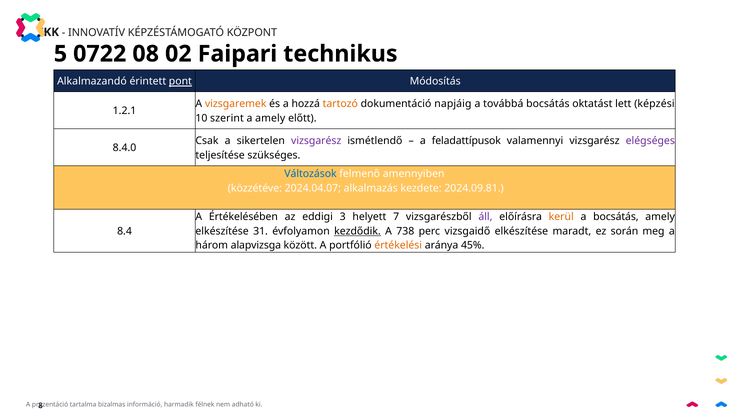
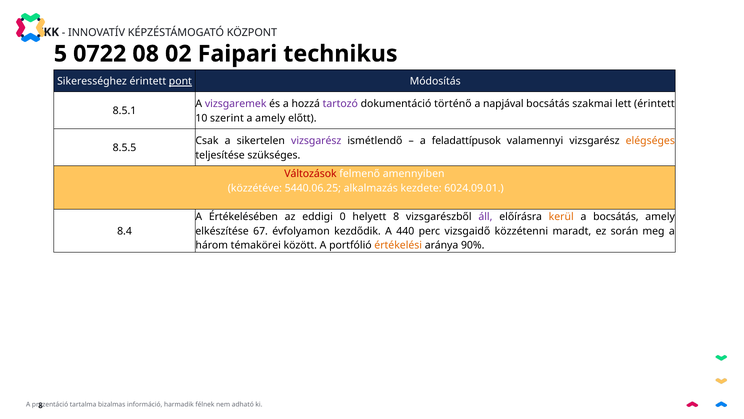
Alkalmazandó: Alkalmazandó -> Sikerességhez (92, 81)
vizsgaremek colour: orange -> purple (236, 104)
tartozó colour: orange -> purple (340, 104)
napjáig: napjáig -> történő (453, 104)
továbbá: továbbá -> napjával (503, 104)
oktatást: oktatást -> szakmai (592, 104)
lett képzési: képzési -> érintett (654, 104)
1.2.1: 1.2.1 -> 8.5.1 (125, 111)
elégséges colour: purple -> orange (650, 141)
8.4.0: 8.4.0 -> 8.5.5 (125, 148)
Változások colour: blue -> red (311, 174)
2024.04.07: 2024.04.07 -> 5440.06.25 (313, 188)
2024.09.81: 2024.09.81 -> 6024.09.01 (474, 188)
3: 3 -> 0 (343, 217)
helyett 7: 7 -> 8 (396, 217)
31: 31 -> 67 (261, 231)
kezdődik underline: present -> none (358, 231)
738: 738 -> 440 (405, 231)
vizsgaidő elkészítése: elkészítése -> közzétenni (521, 231)
alapvizsga: alapvizsga -> témakörei (256, 245)
45%: 45% -> 90% (473, 245)
